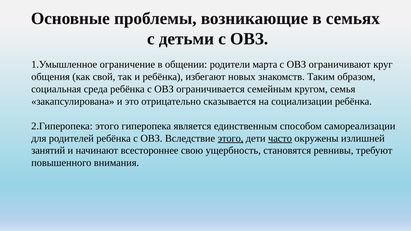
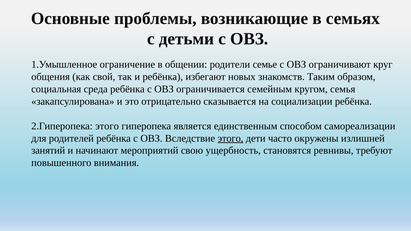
марта: марта -> семье (265, 64)
часто underline: present -> none (280, 138)
всестороннее: всестороннее -> мероприятий (150, 151)
